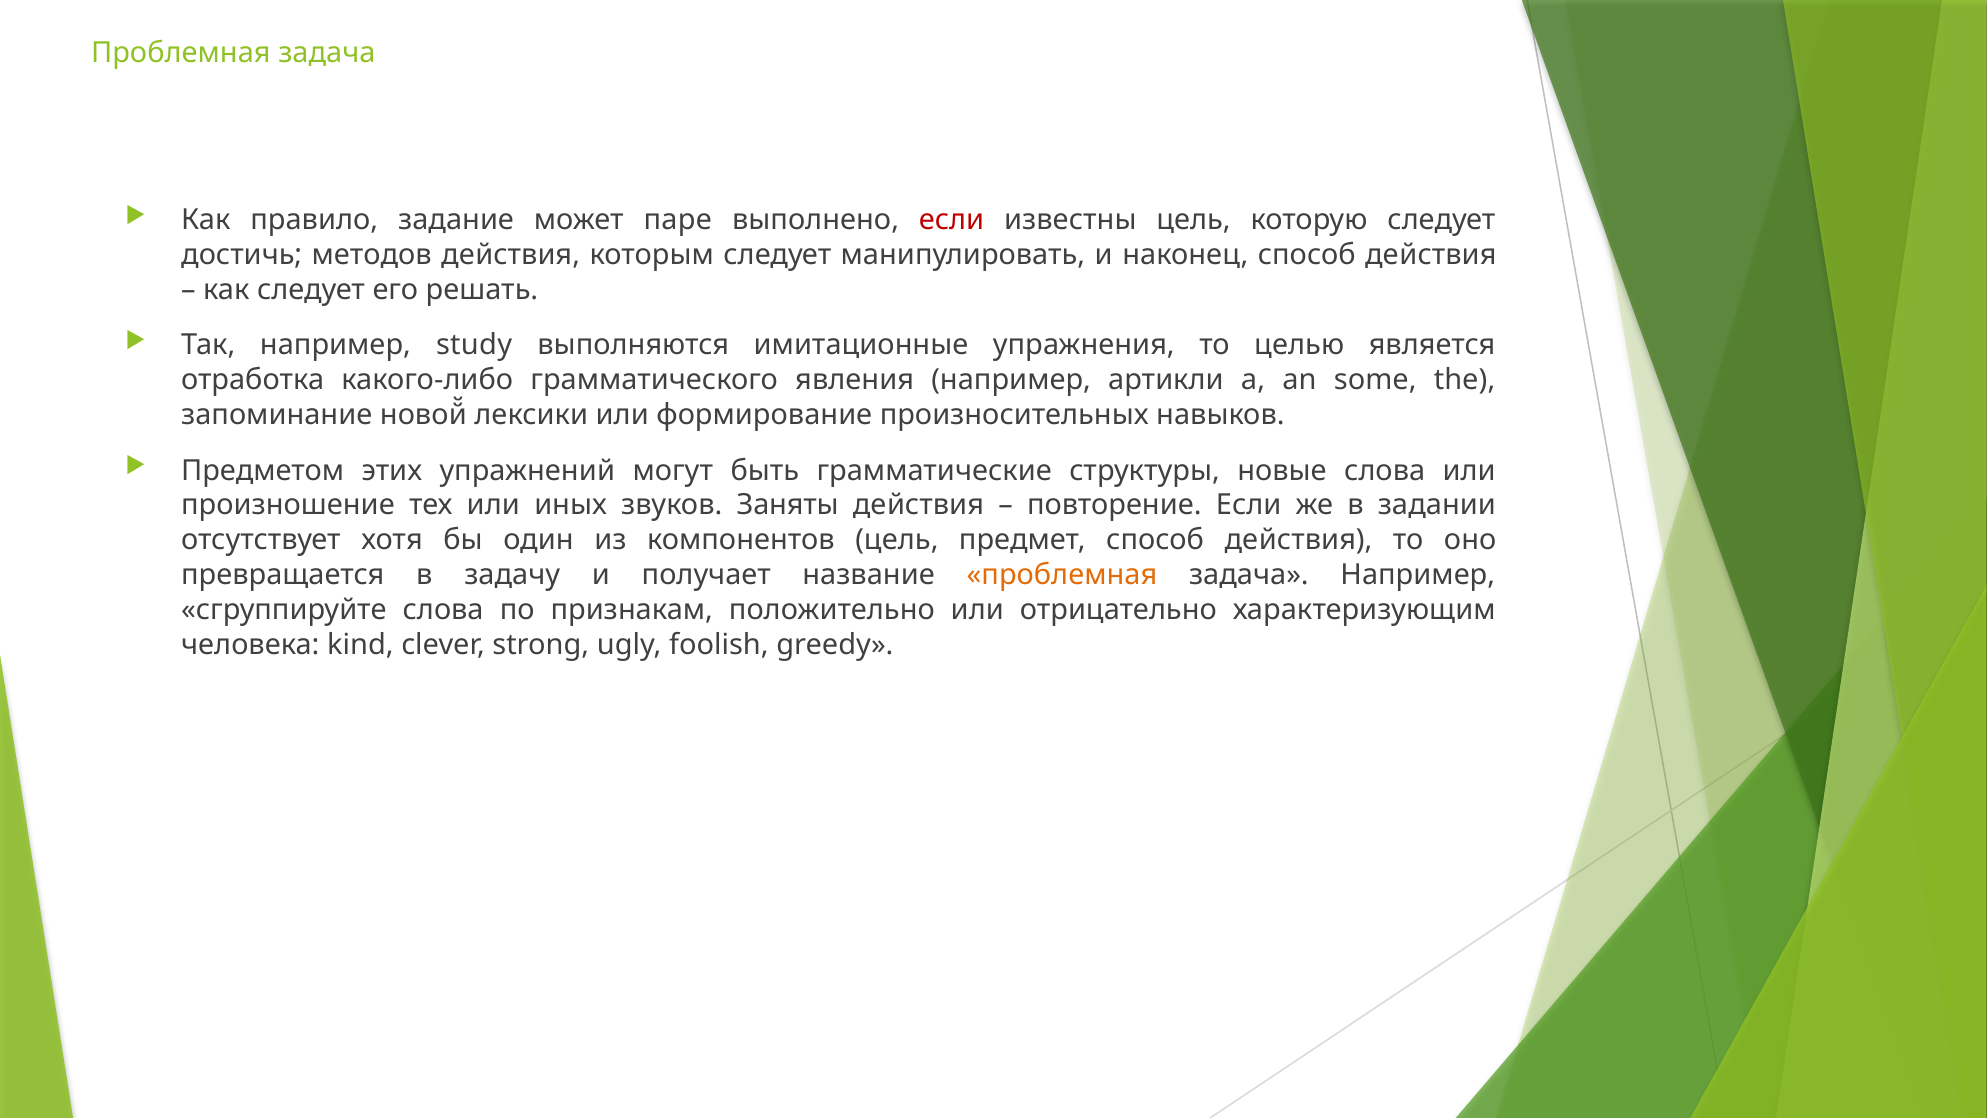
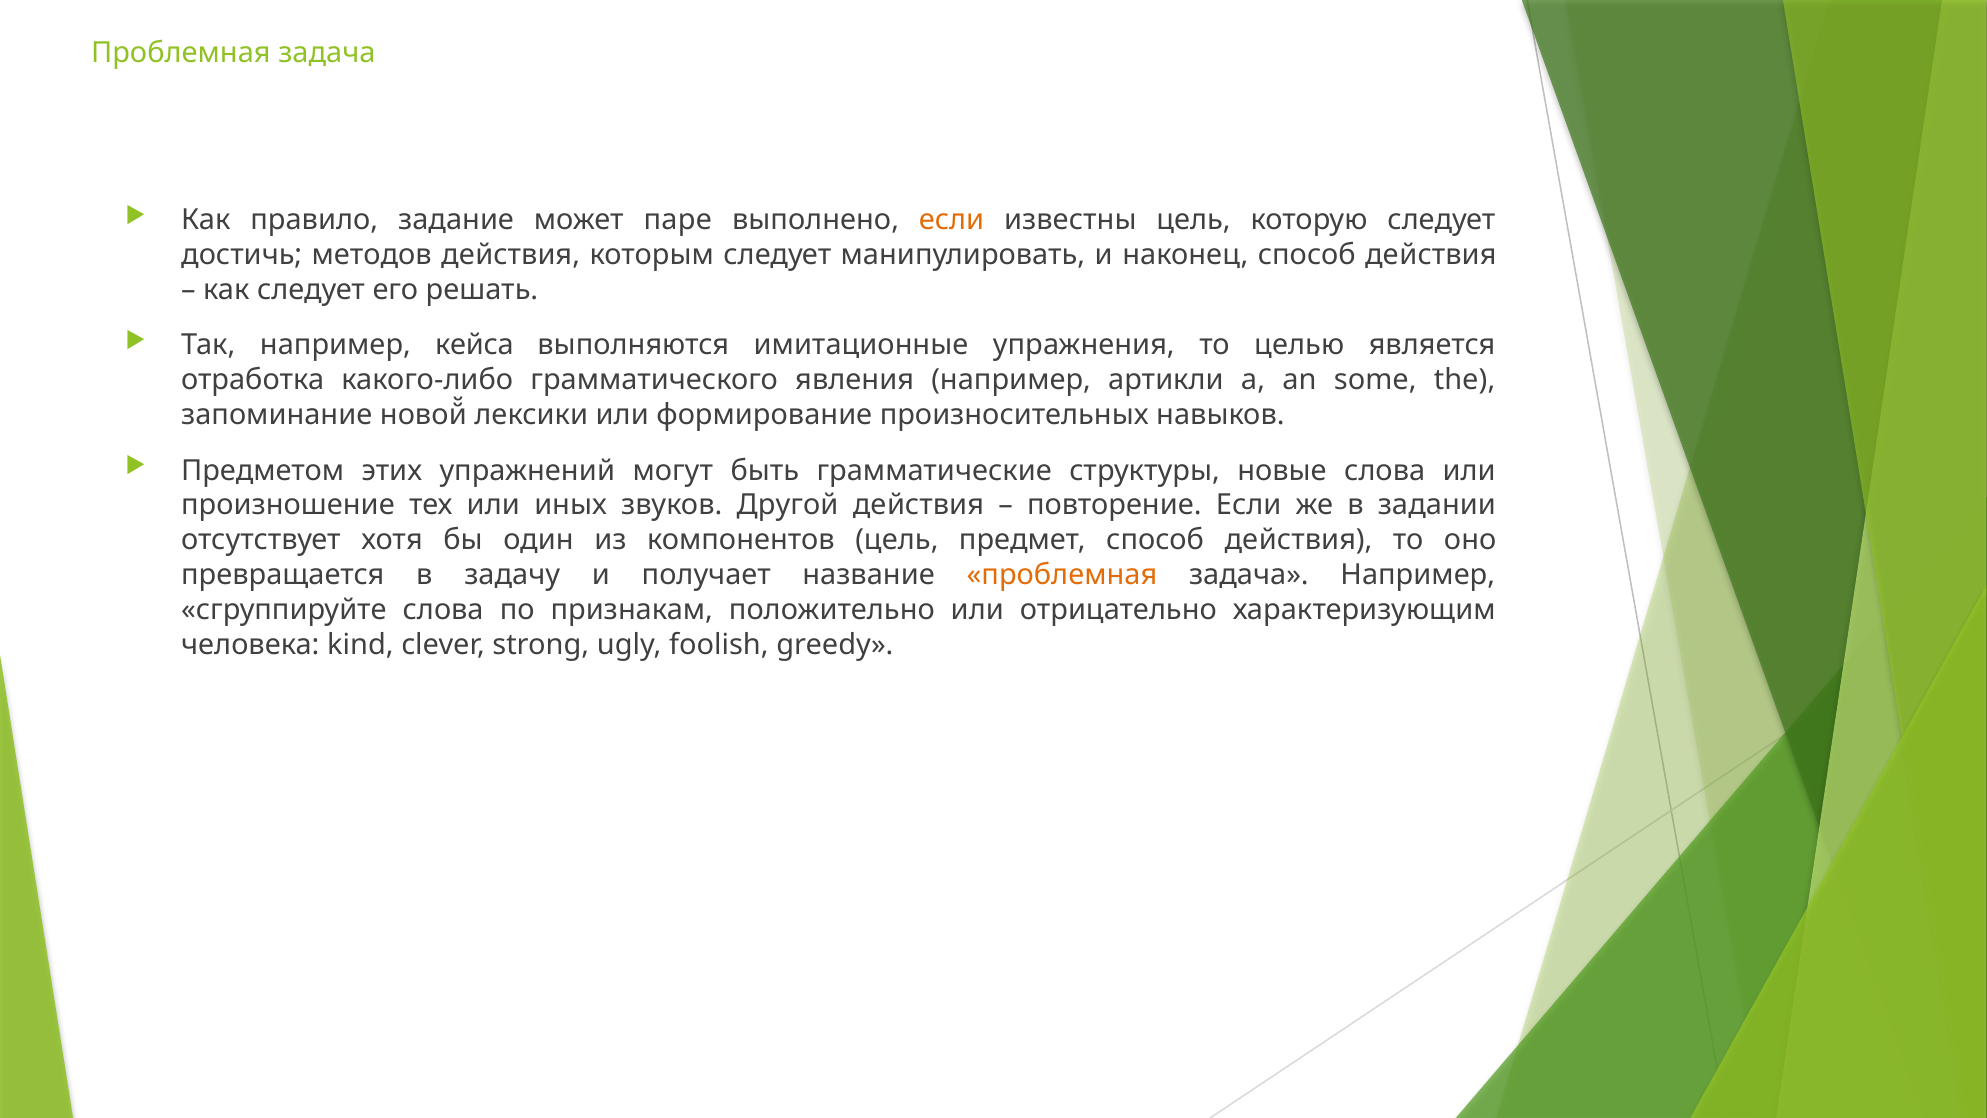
если colour: red -> orange (951, 220)
study: study -> кейса (474, 345)
Заняты: Заняты -> Другой (788, 505)
